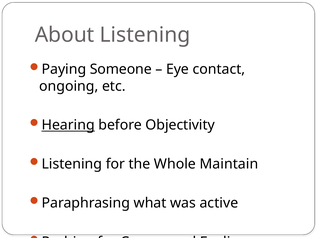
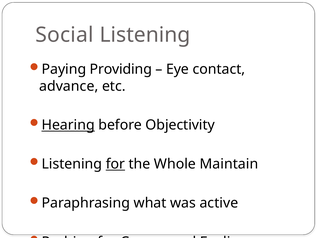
About: About -> Social (64, 35)
Someone: Someone -> Providing (121, 69)
ongoing: ongoing -> advance (69, 86)
for underline: none -> present (115, 164)
